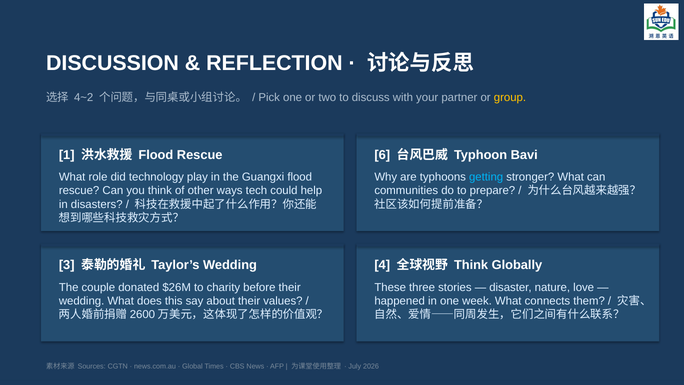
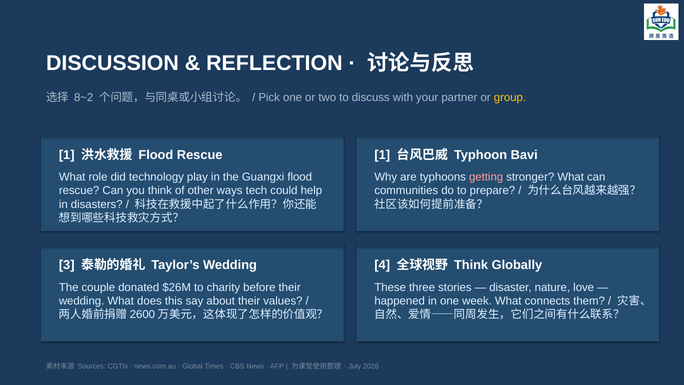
4~2: 4~2 -> 8~2 (84, 97)
6: 6 -> 1 (382, 155)
getting colour: light blue -> pink (486, 177)
